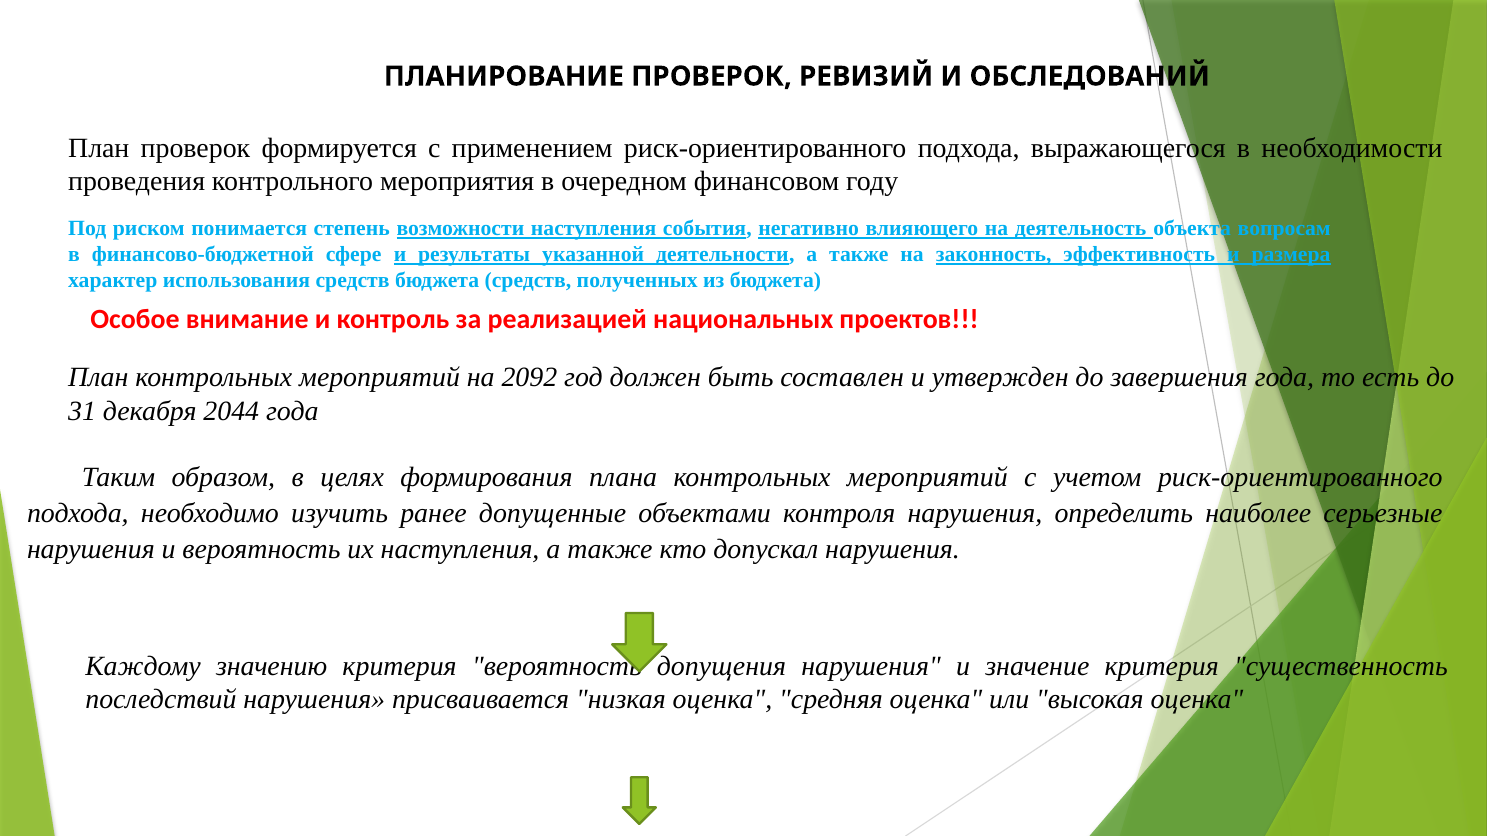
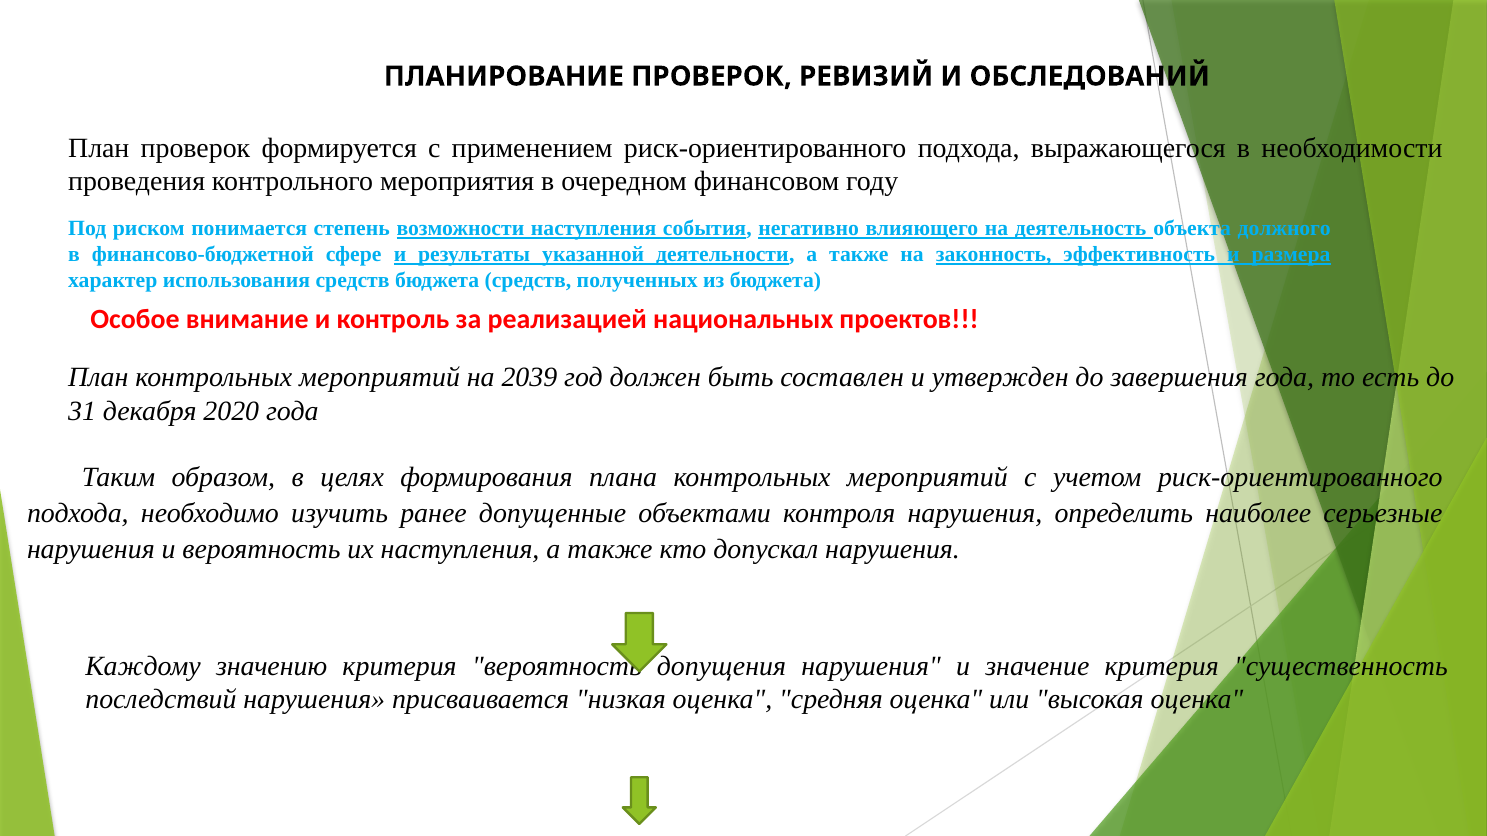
вопросам: вопросам -> должного (1284, 229)
2092: 2092 -> 2039 (529, 378)
2044: 2044 -> 2020 (231, 411)
